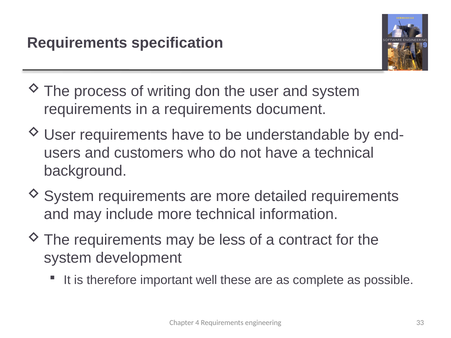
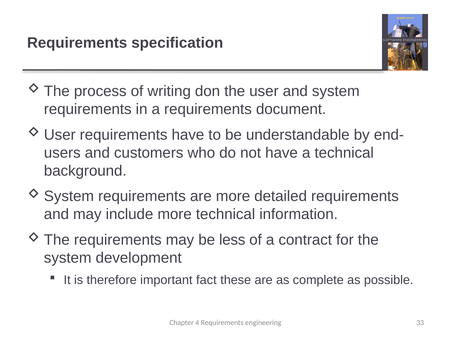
well: well -> fact (206, 280)
